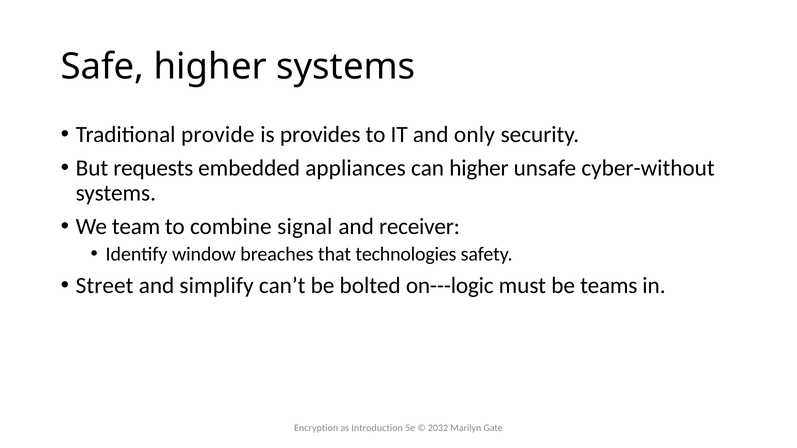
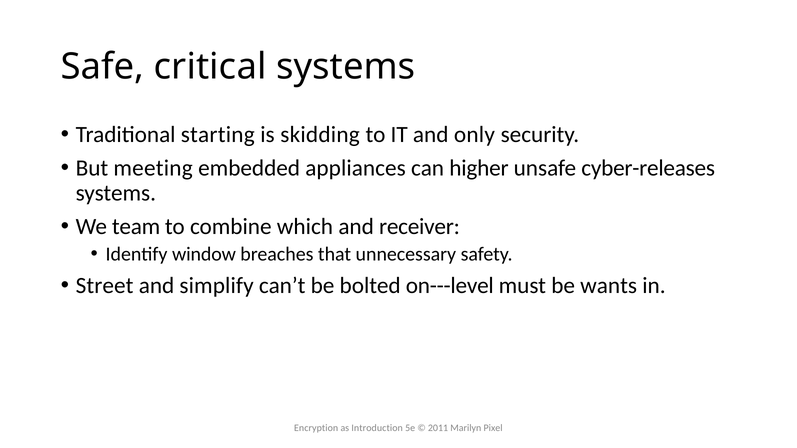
Safe higher: higher -> critical (210, 67)
provide: provide -> starting (218, 135)
provides: provides -> skidding (320, 135)
requests: requests -> meeting (153, 168)
cyber-without: cyber-without -> cyber-releases (648, 168)
signal: signal -> which (305, 227)
technologies: technologies -> unnecessary (406, 254)
on---logic: on---logic -> on---level (450, 286)
teams: teams -> wants (609, 286)
2032: 2032 -> 2011 (438, 428)
Gate: Gate -> Pixel (493, 428)
